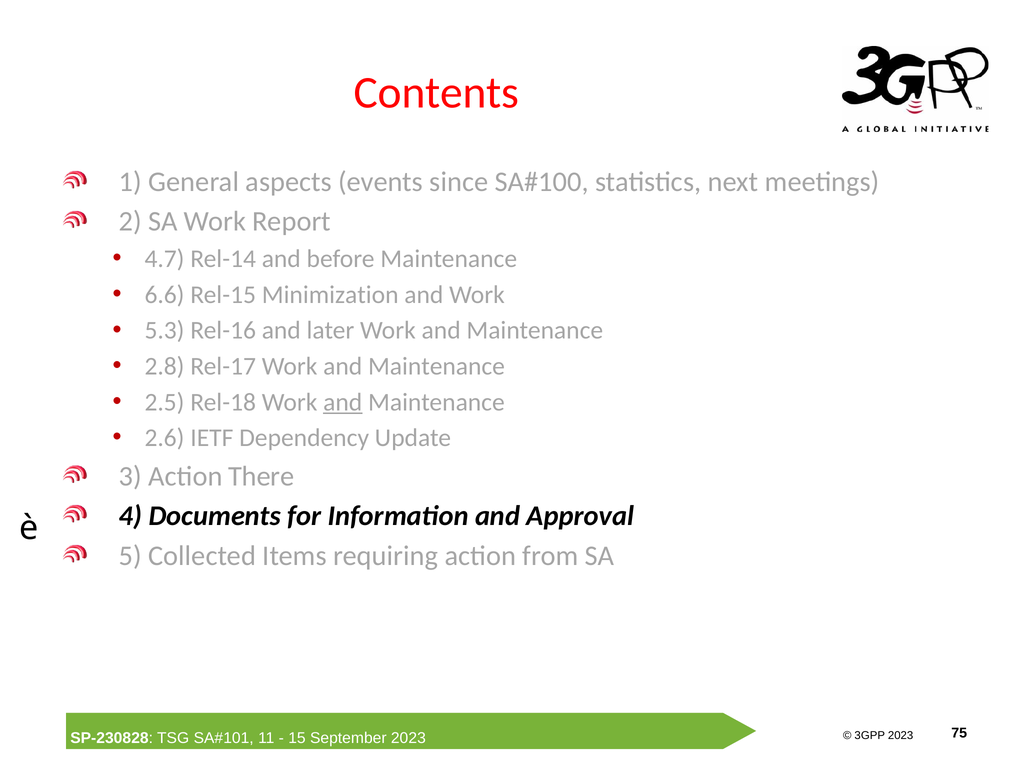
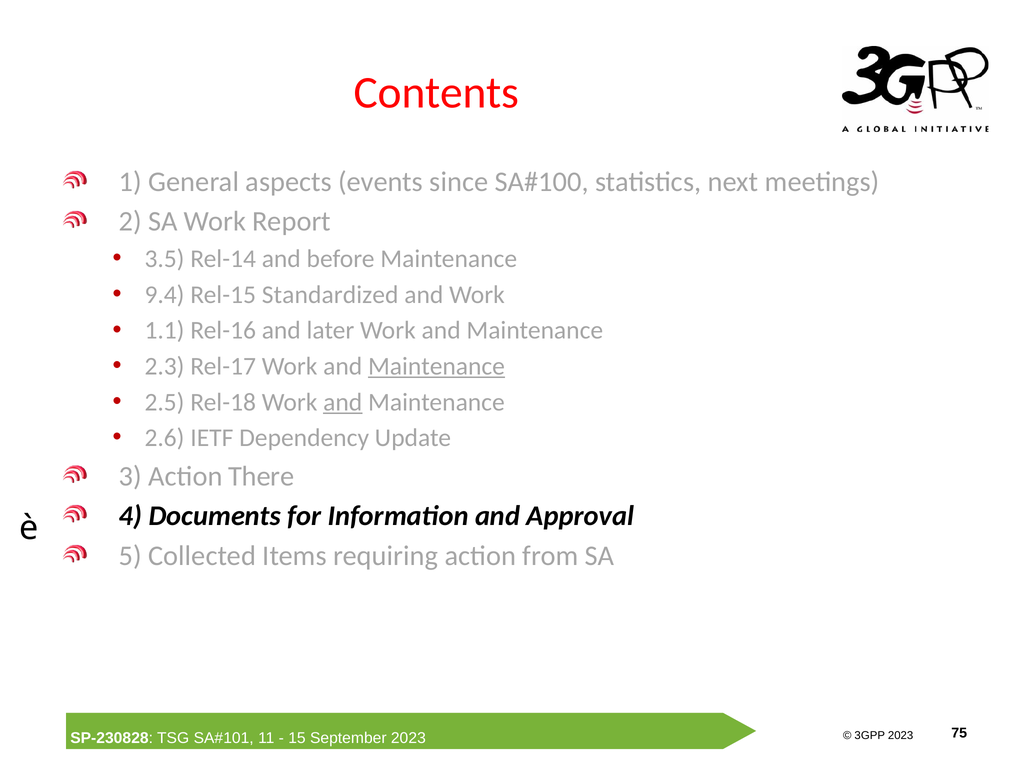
4.7: 4.7 -> 3.5 (164, 259)
6.6: 6.6 -> 9.4 (164, 295)
Minimization: Minimization -> Standardized (330, 295)
5.3: 5.3 -> 1.1 (164, 331)
2.8: 2.8 -> 2.3 (164, 366)
Maintenance underline: none -> present (436, 366)
